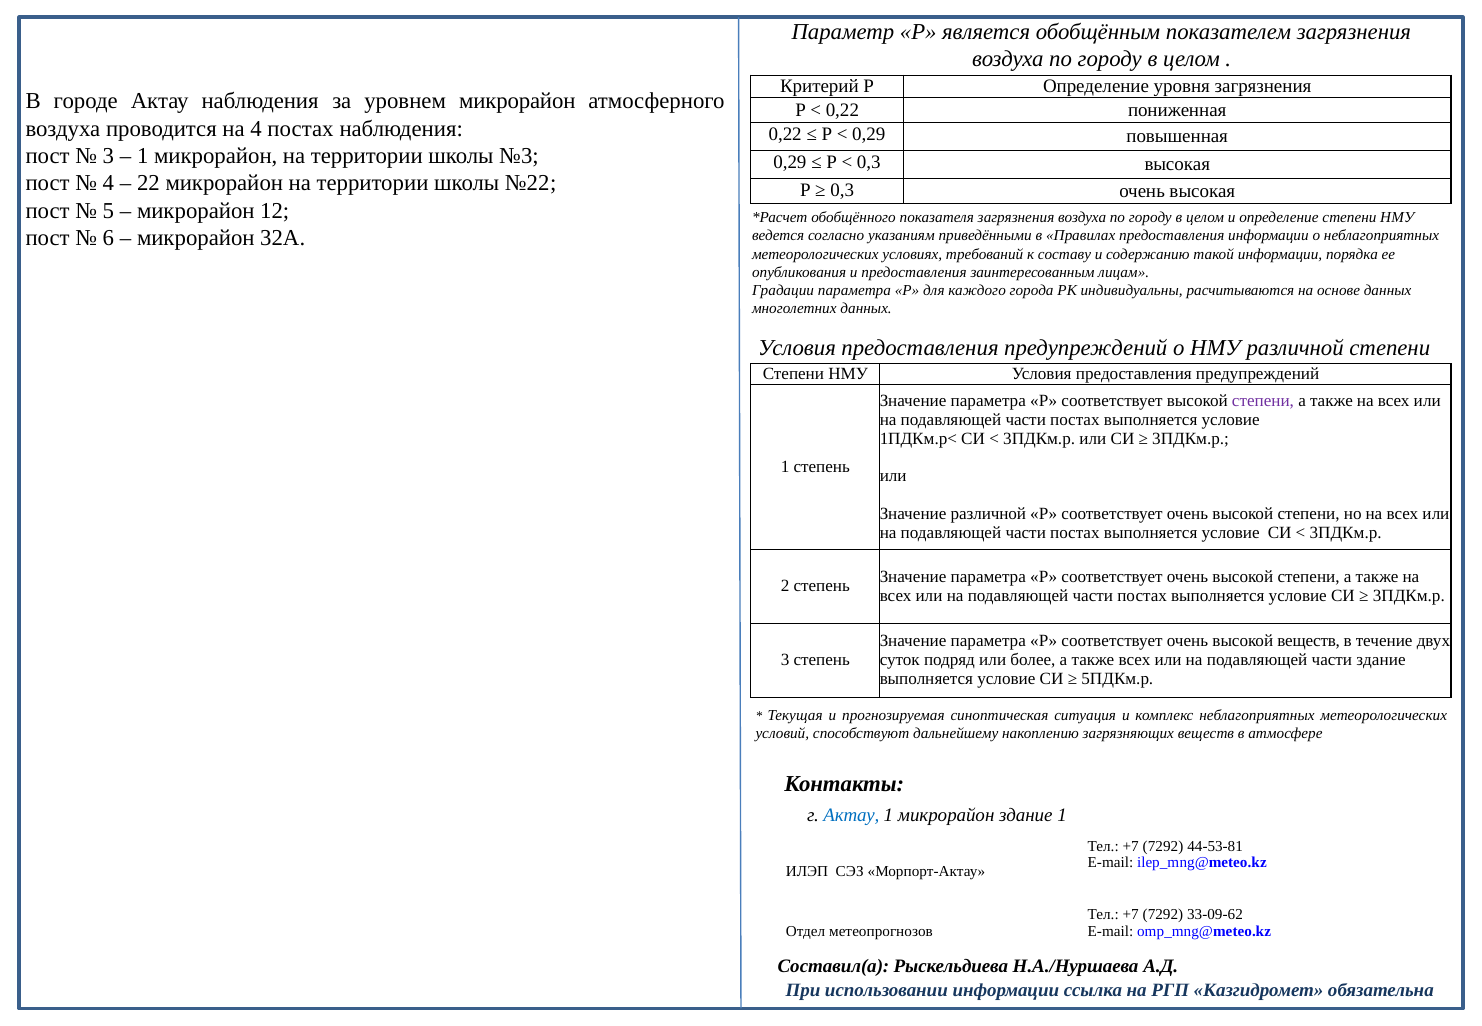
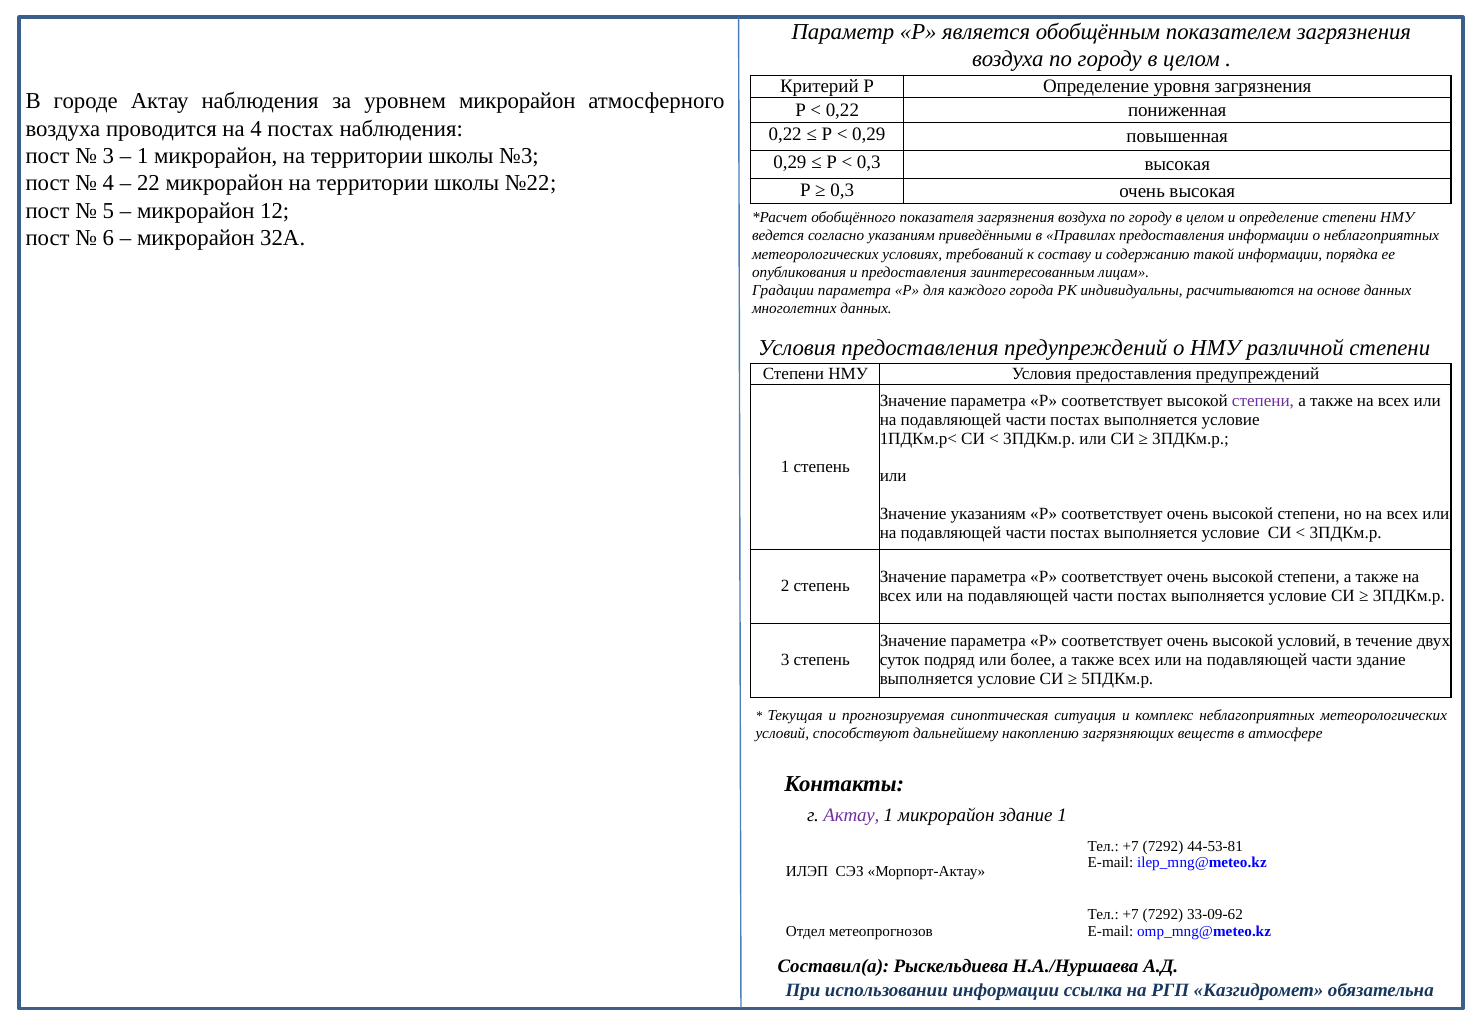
Значение различной: различной -> указаниям (988, 514)
высокой веществ: веществ -> условий (1309, 641)
Актау colour: blue -> purple (851, 815)
